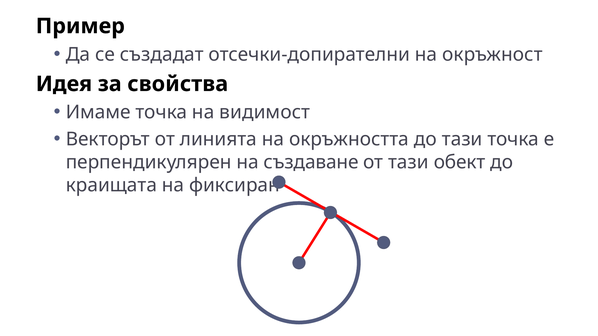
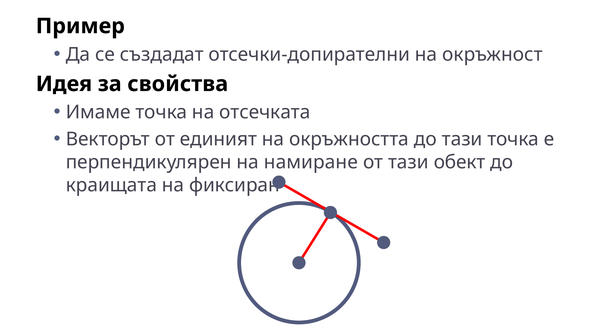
видимост: видимост -> отсечката (265, 112)
линията: линията -> единият (218, 139)
създаване: създаване -> намиране (311, 162)
